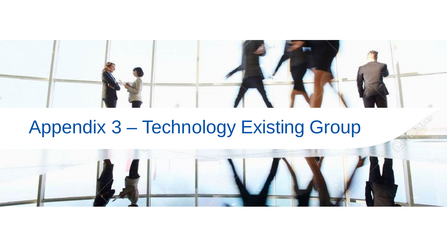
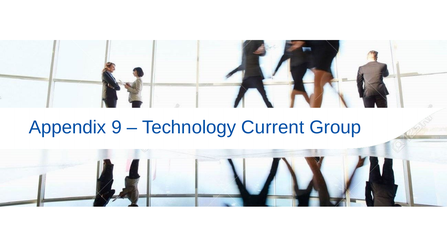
3: 3 -> 9 (117, 128)
Existing: Existing -> Current (273, 128)
